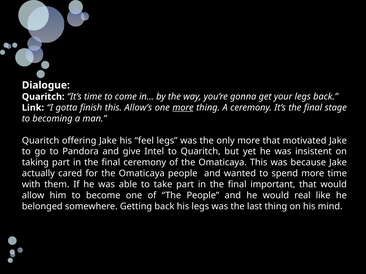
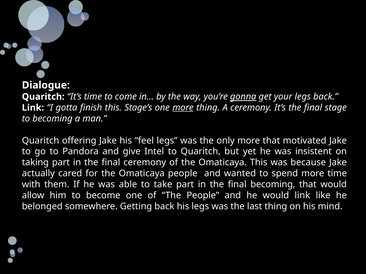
gonna underline: none -> present (243, 97)
Allow’s: Allow’s -> Stage’s (138, 108)
final important: important -> becoming (273, 185)
would real: real -> link (302, 196)
